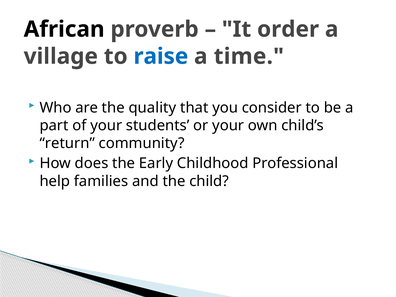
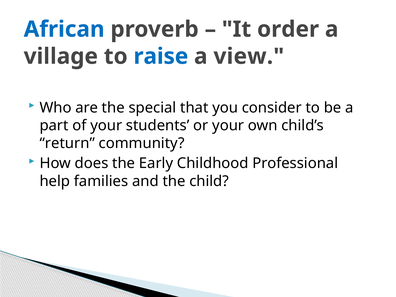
African colour: black -> blue (64, 29)
time: time -> view (249, 56)
quality: quality -> special (152, 108)
